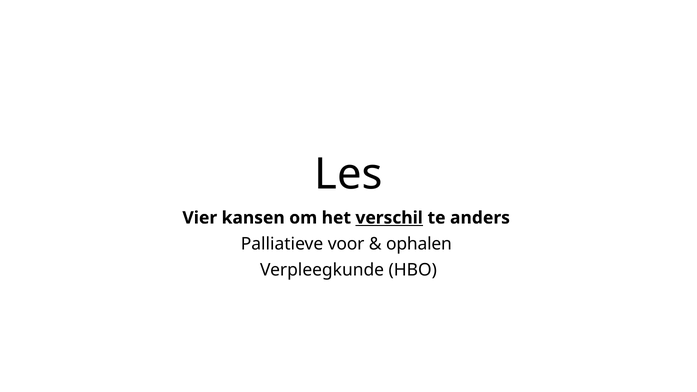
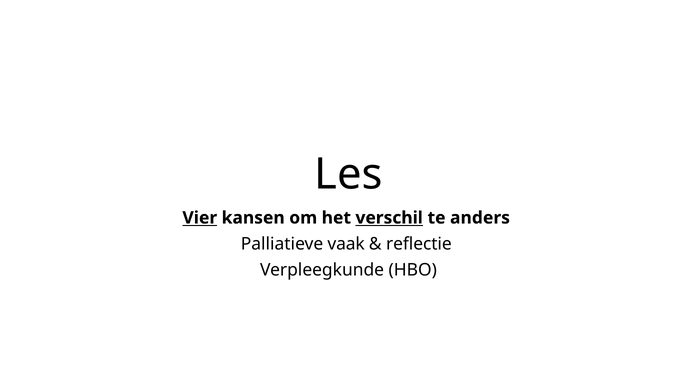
Vier underline: none -> present (200, 218)
voor: voor -> vaak (346, 244)
ophalen: ophalen -> reflectie (419, 244)
